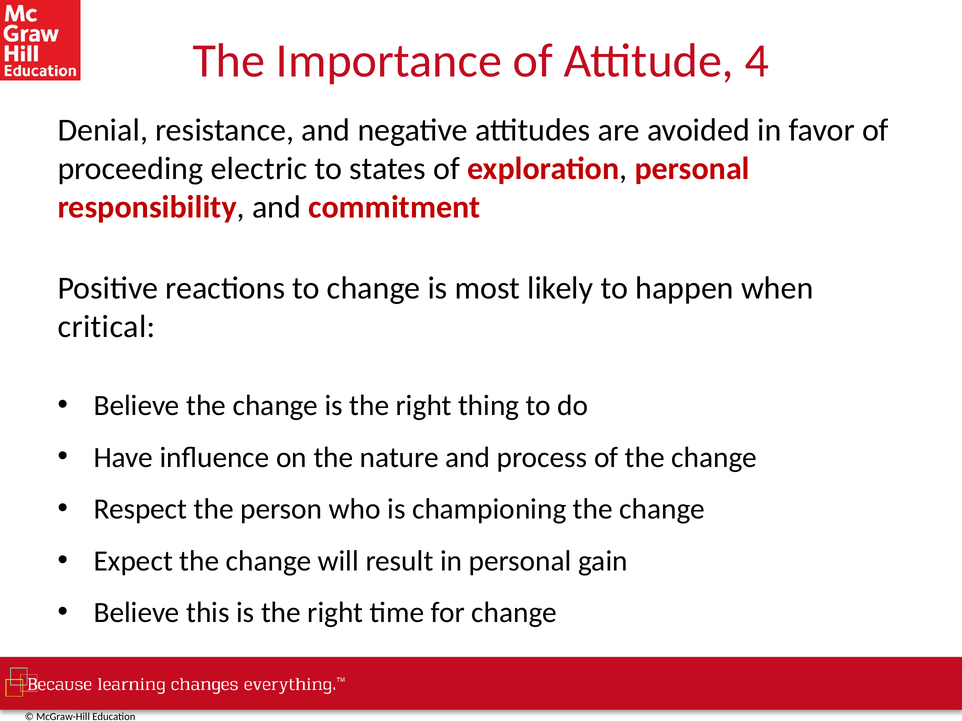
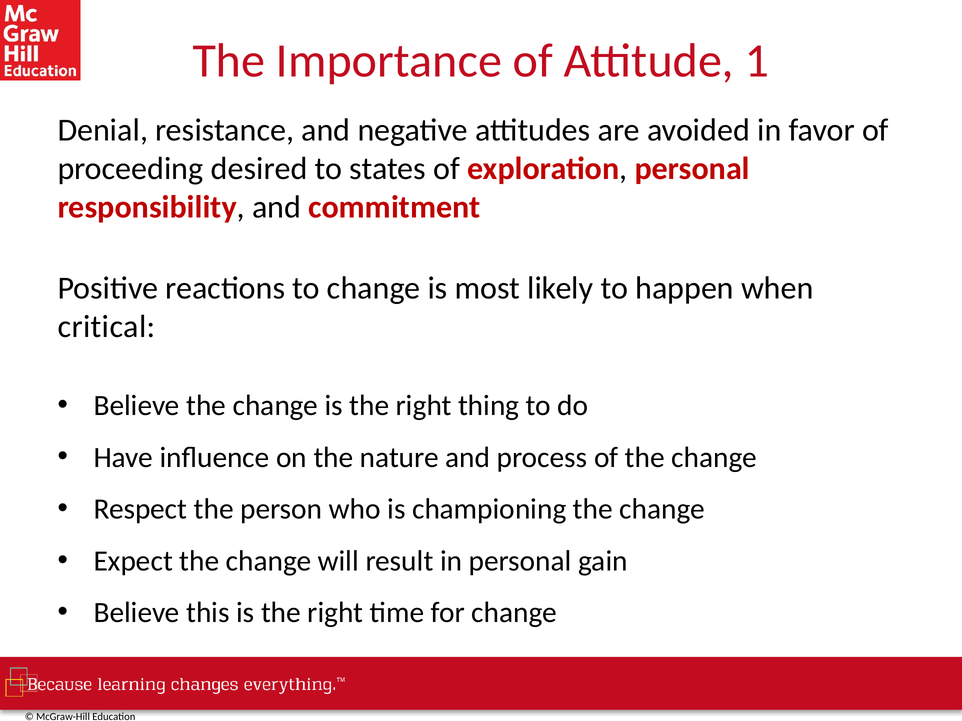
4: 4 -> 1 (757, 61)
electric: electric -> desired (259, 169)
